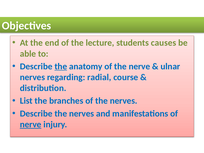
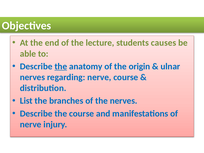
the nerve: nerve -> origin (139, 66)
regarding radial: radial -> nerve (99, 77)
Describe the nerves: nerves -> course (82, 114)
nerve underline: present -> none (31, 124)
